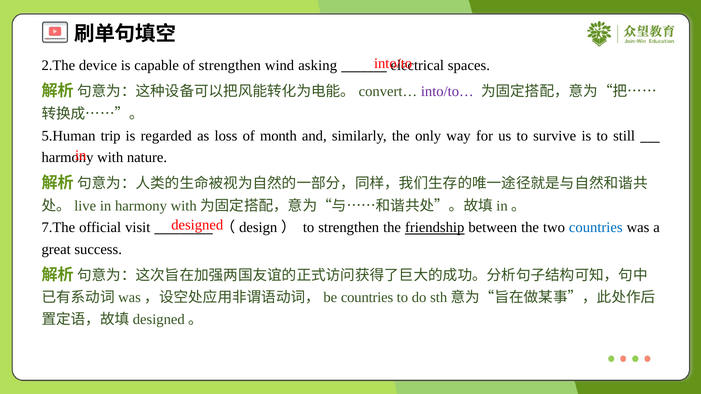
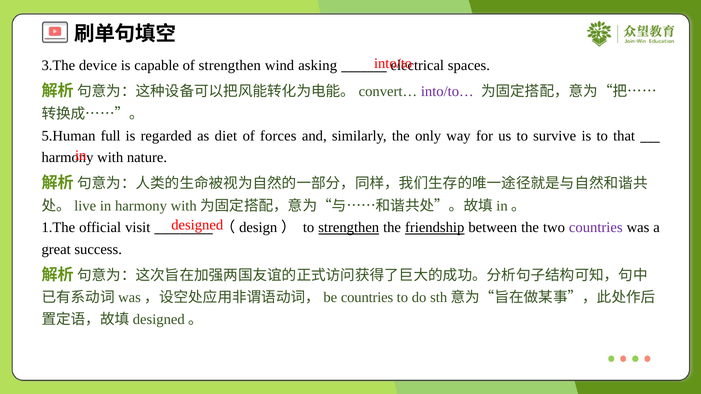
2.The: 2.The -> 3.The (58, 66)
trip: trip -> full (111, 136)
loss: loss -> diet (226, 136)
month: month -> forces (278, 136)
still: still -> that (624, 136)
7.The: 7.The -> 1.The (58, 228)
strengthen underline: none -> present (349, 228)
countries colour: blue -> purple (596, 228)
